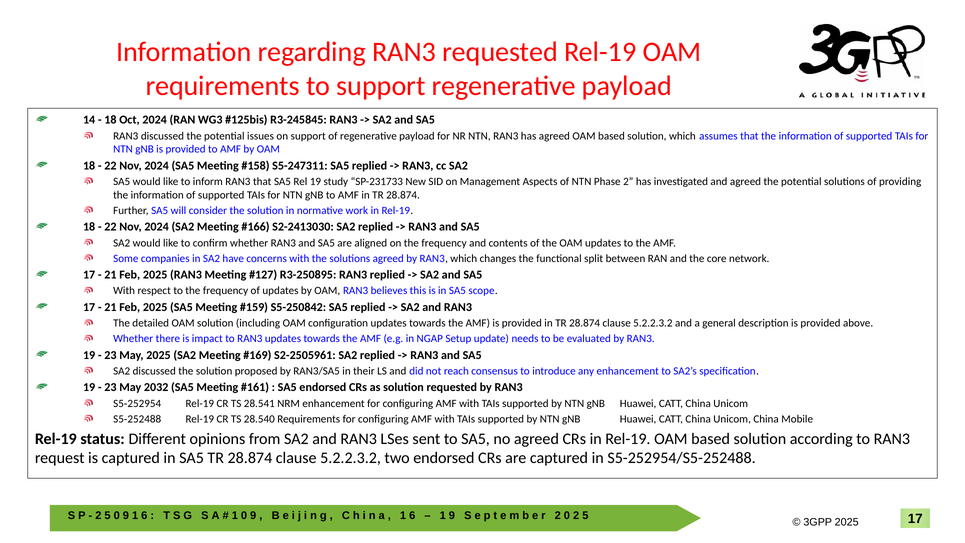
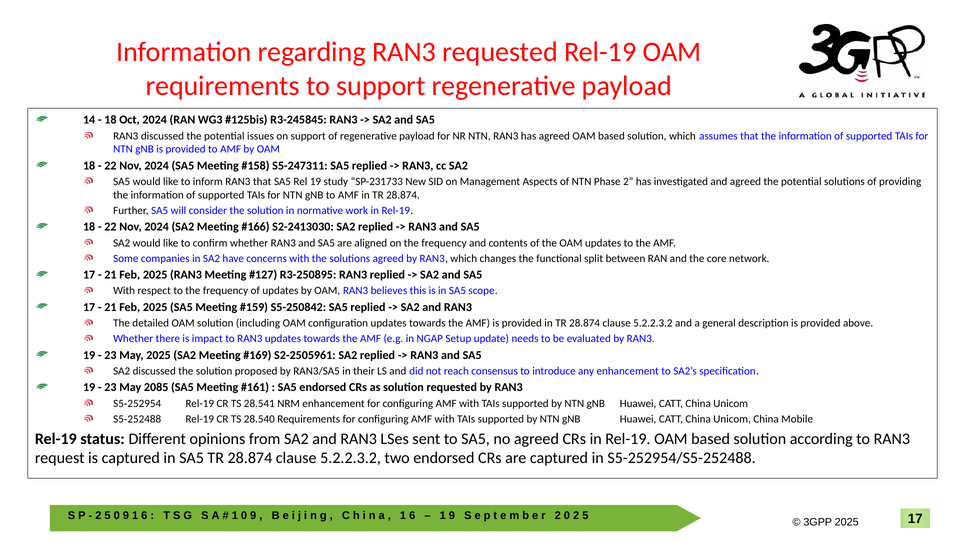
2032: 2032 -> 2085 (156, 387)
